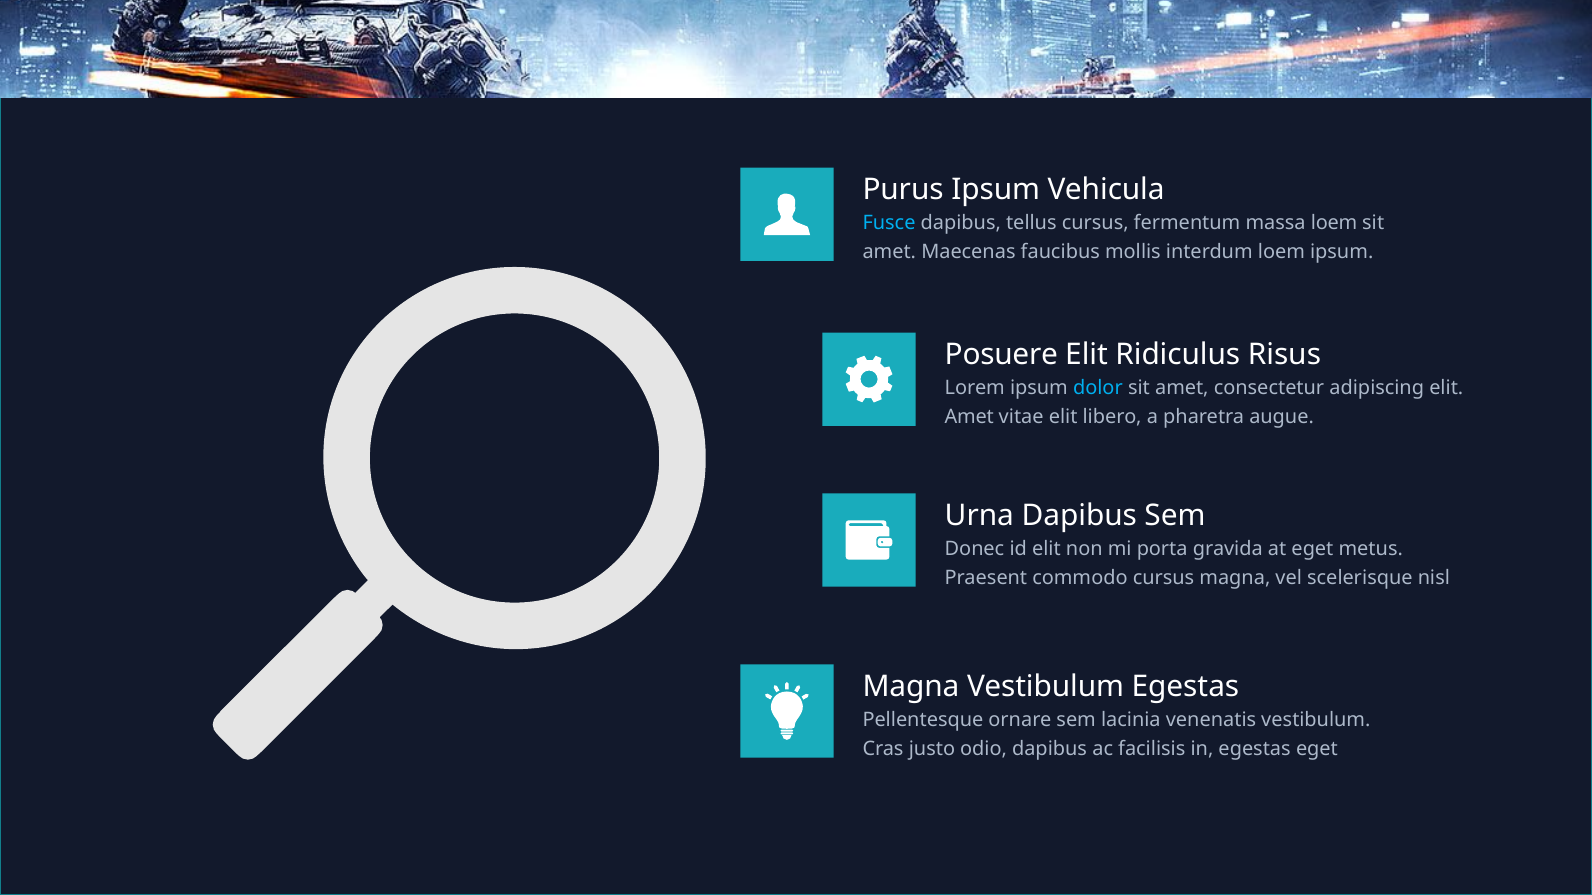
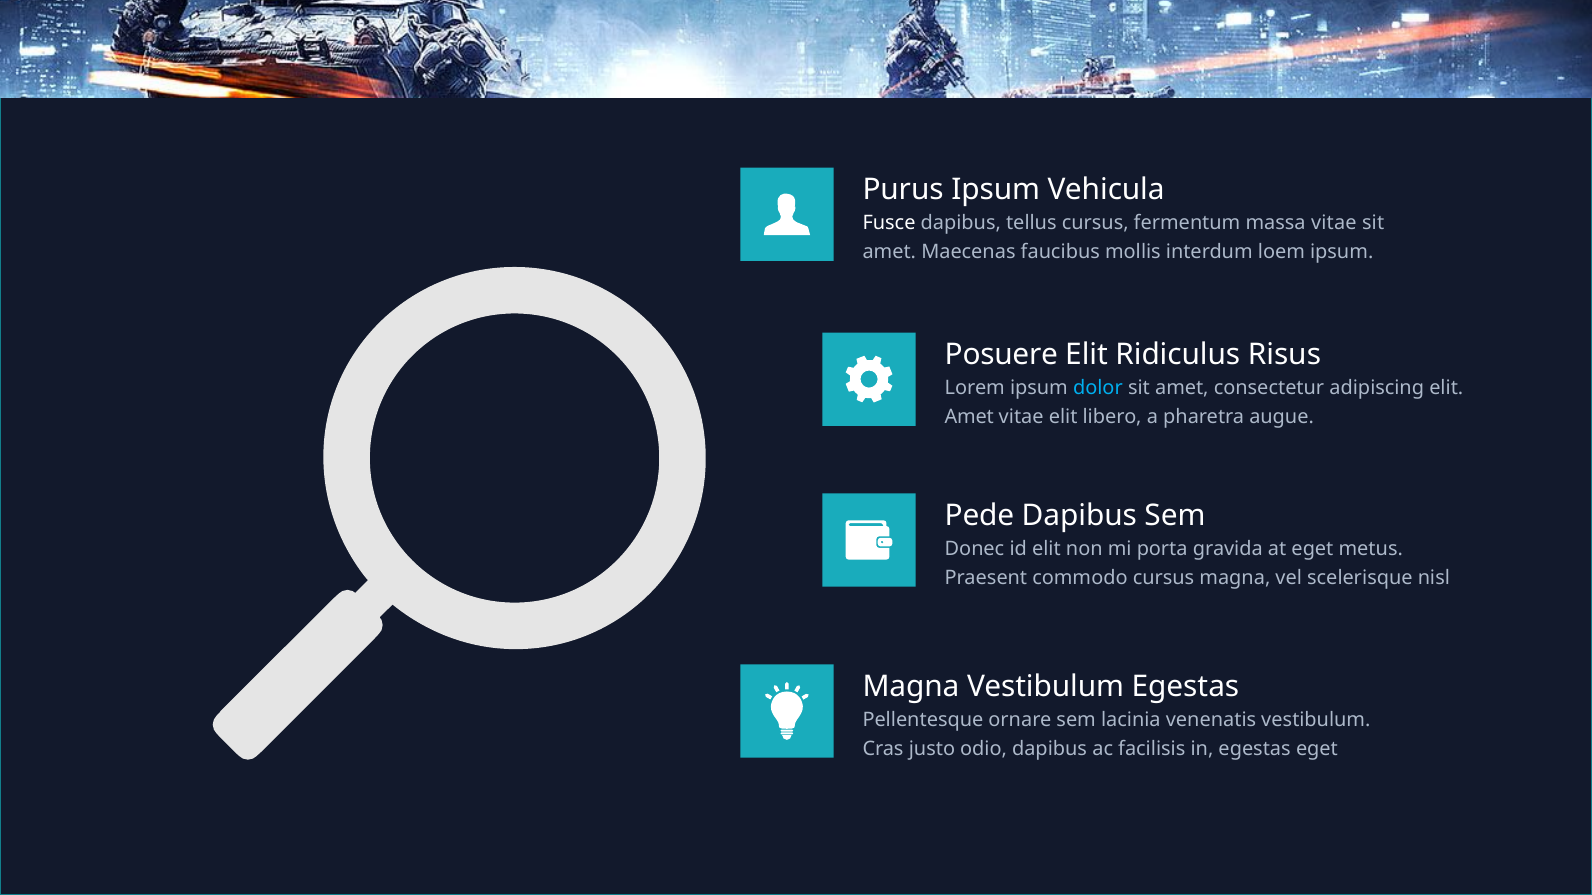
Fusce colour: light blue -> white (889, 223)
massa loem: loem -> vitae (1334, 223)
Urna: Urna -> Pede (979, 516)
